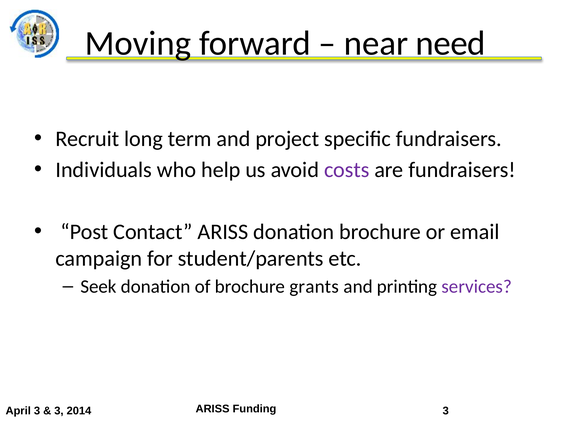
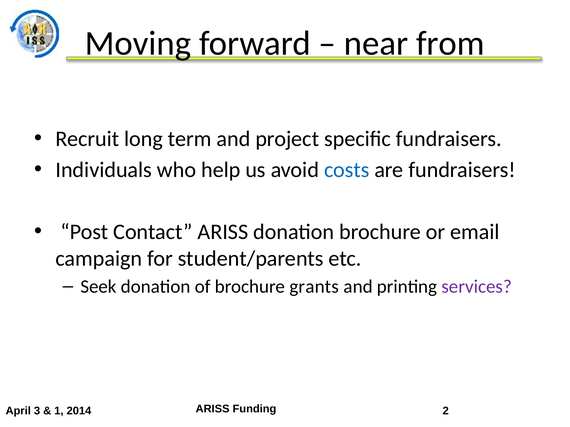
need: need -> from (450, 43)
costs colour: purple -> blue (347, 170)
3: 3 -> 1 (59, 411)
Funding 3: 3 -> 2 (446, 411)
